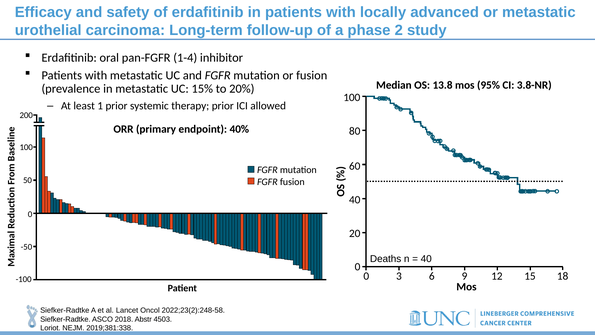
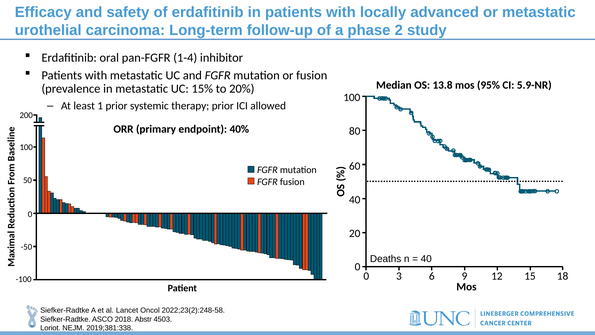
3.8-NR: 3.8-NR -> 5.9-NR (534, 85)
